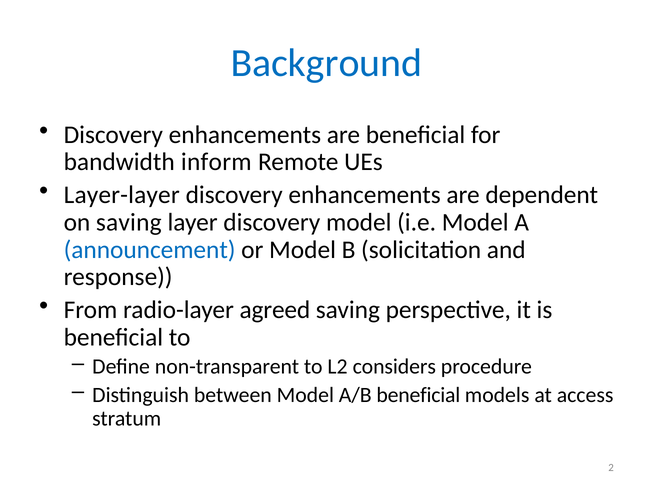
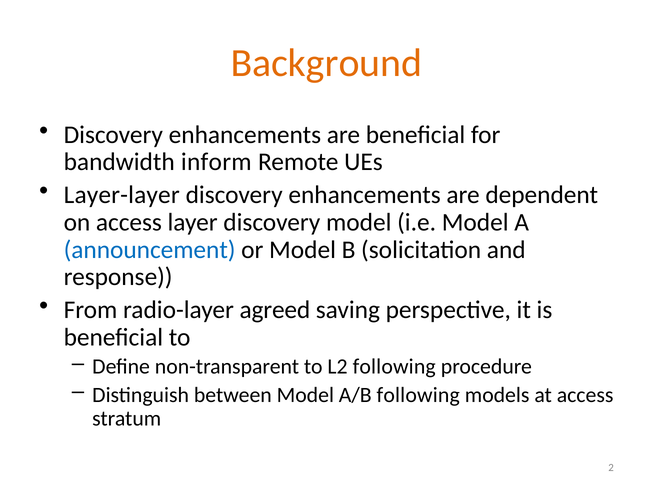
Background colour: blue -> orange (326, 63)
on saving: saving -> access (129, 222)
L2 considers: considers -> following (394, 367)
A/B beneficial: beneficial -> following (418, 395)
